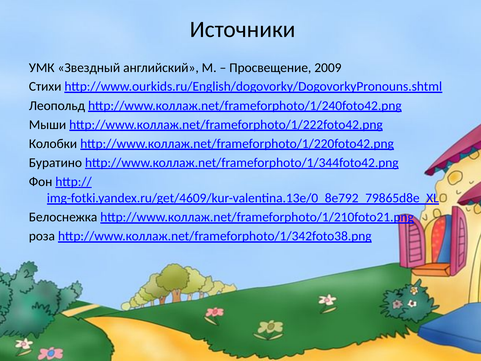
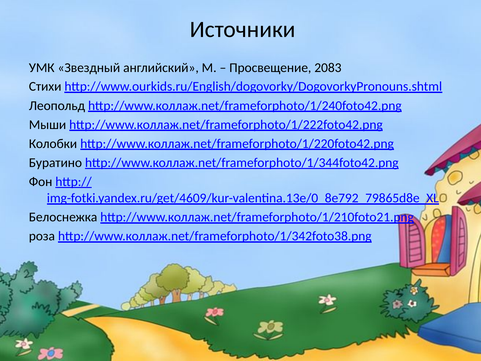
2009: 2009 -> 2083 (328, 68)
